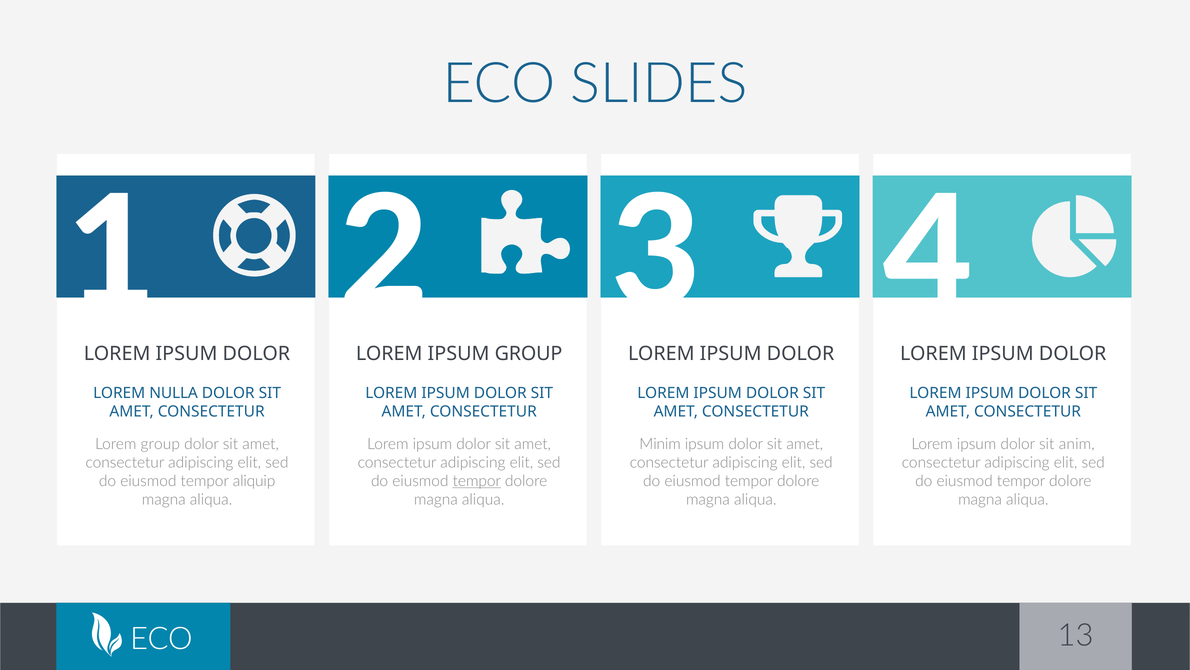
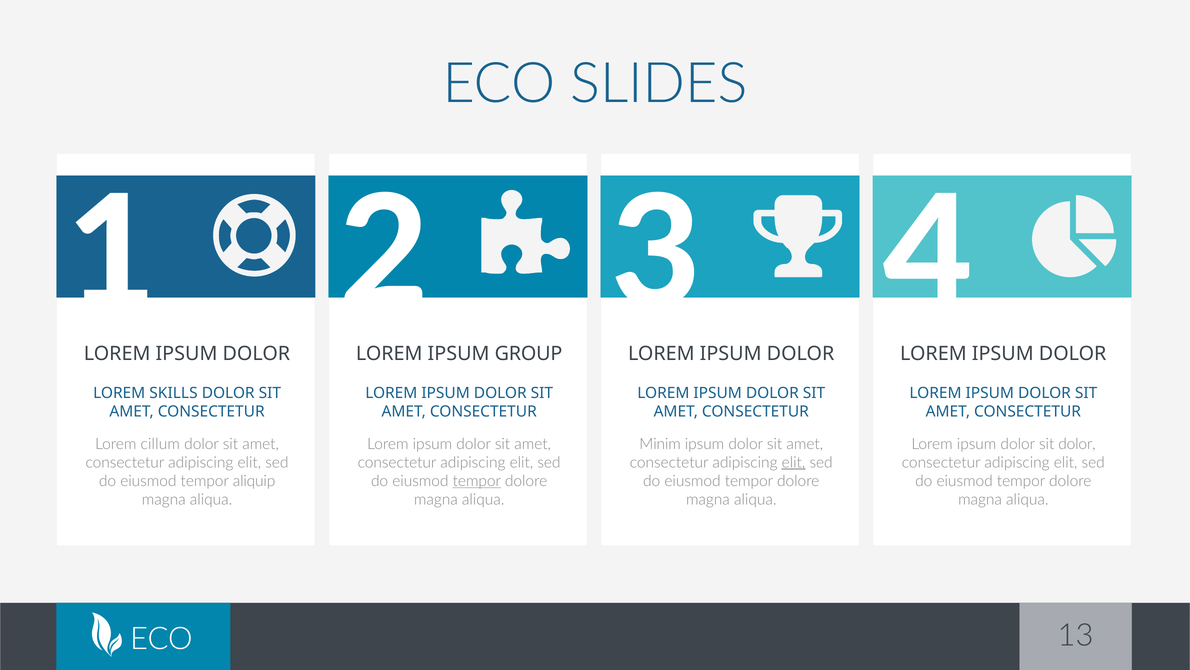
NULLA: NULLA -> SKILLS (173, 393)
Lorem group: group -> cillum (160, 444)
sit anim: anim -> dolor (1077, 444)
elit underline: none -> present (794, 462)
